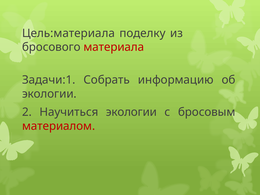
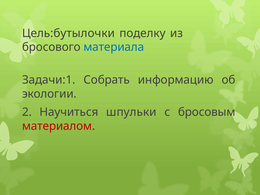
Цель:материала: Цель:материала -> Цель:бутылочки (68, 33)
материала colour: red -> blue (114, 47)
Научиться экологии: экологии -> шпульки (131, 112)
